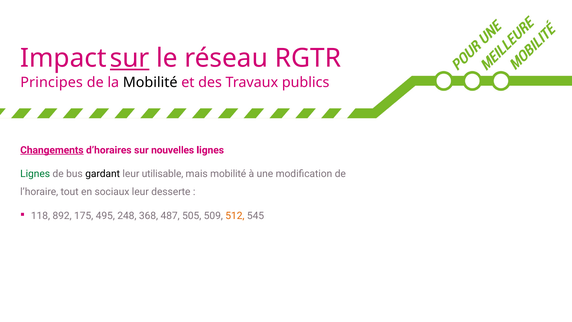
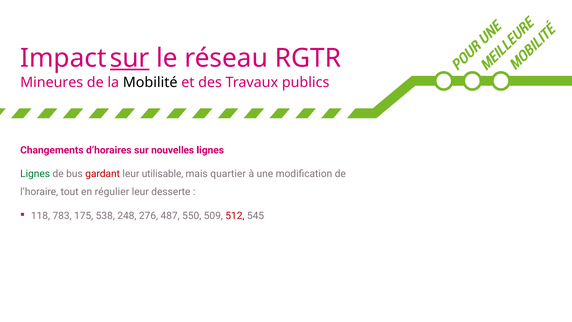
Principes: Principes -> Mineures (52, 82)
Changements underline: present -> none (52, 150)
gardant colour: black -> red (103, 174)
mais mobilité: mobilité -> quartier (228, 174)
sociaux: sociaux -> régulier (112, 192)
892: 892 -> 783 (62, 216)
495: 495 -> 538 (105, 216)
368: 368 -> 276 (148, 216)
505: 505 -> 550 (192, 216)
512 colour: orange -> red (235, 216)
